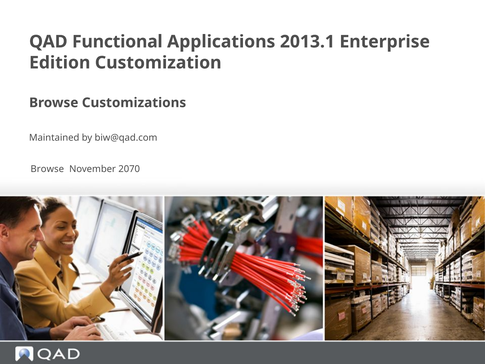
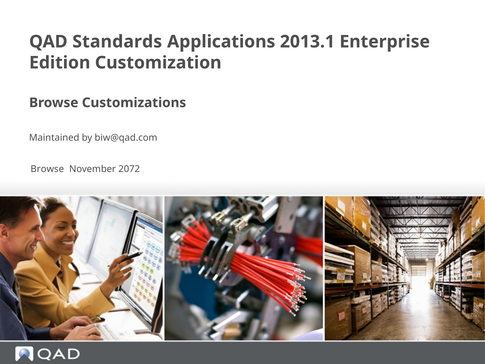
Functional: Functional -> Standards (117, 42)
2070: 2070 -> 2072 (129, 169)
